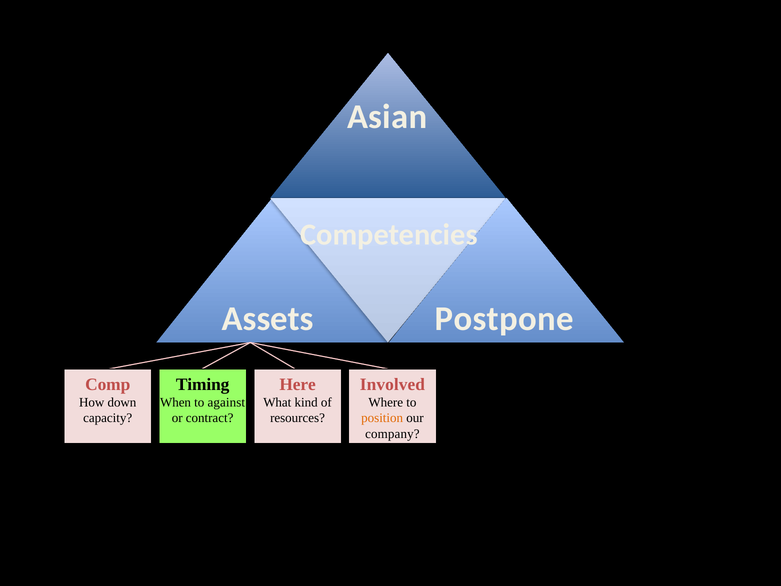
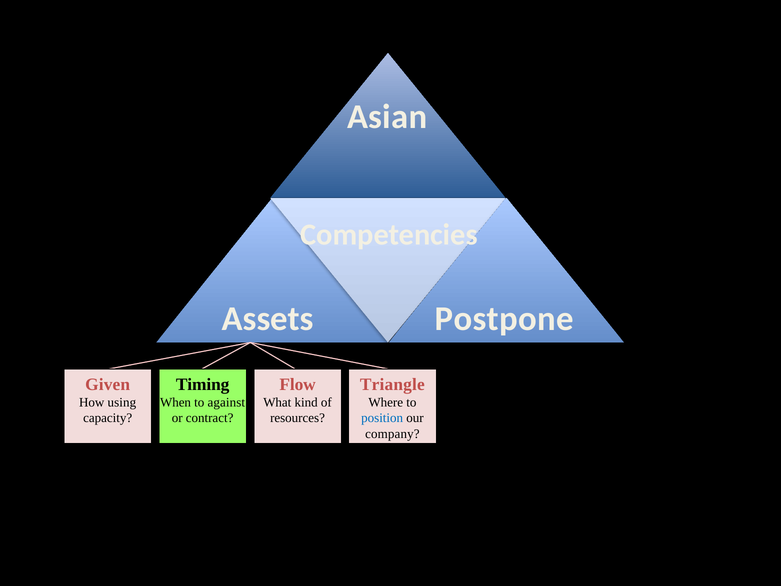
Comp: Comp -> Given (108, 384)
Here: Here -> Flow (298, 384)
Involved: Involved -> Triangle (392, 384)
down: down -> using (122, 402)
position colour: orange -> blue (382, 418)
